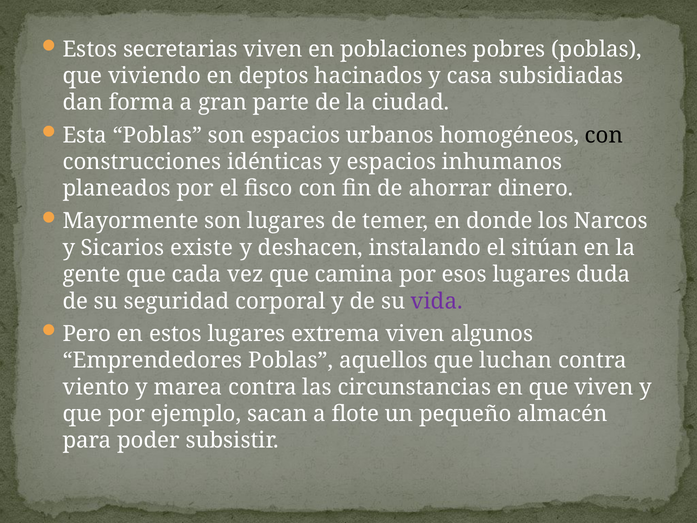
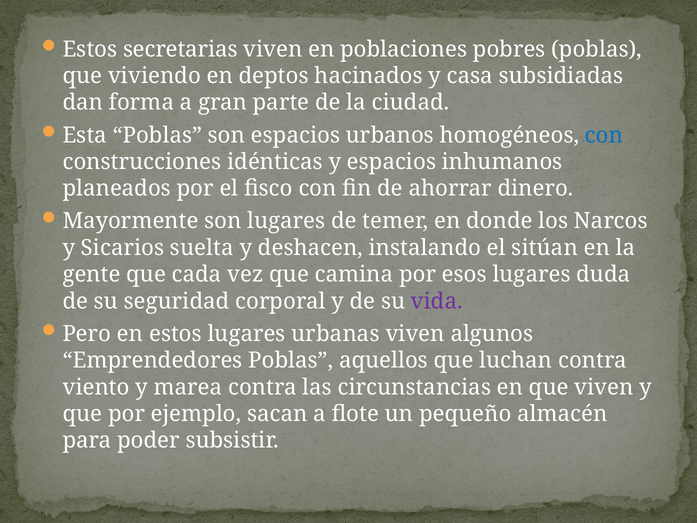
con colour: black -> blue (604, 135)
existe: existe -> suelta (202, 248)
extrema: extrema -> urbanas (335, 334)
